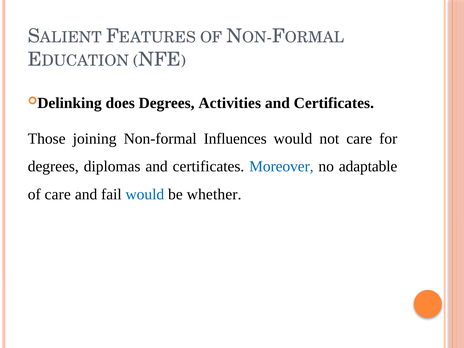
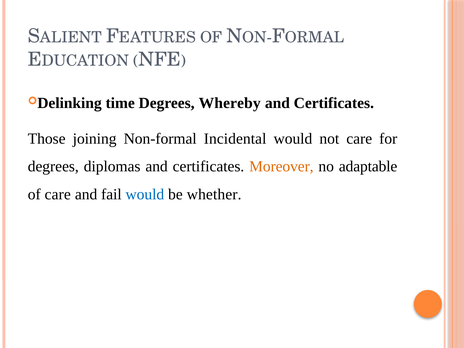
does: does -> time (120, 103)
Activities: Activities -> Whereby (230, 103)
Influences: Influences -> Incidental (235, 139)
Moreover colour: blue -> orange (281, 167)
